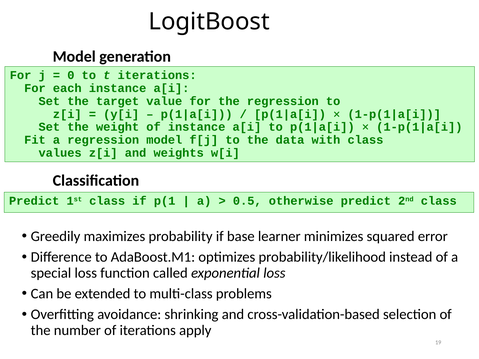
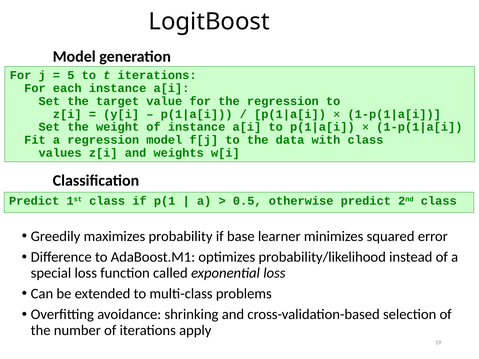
0: 0 -> 5 (71, 75)
